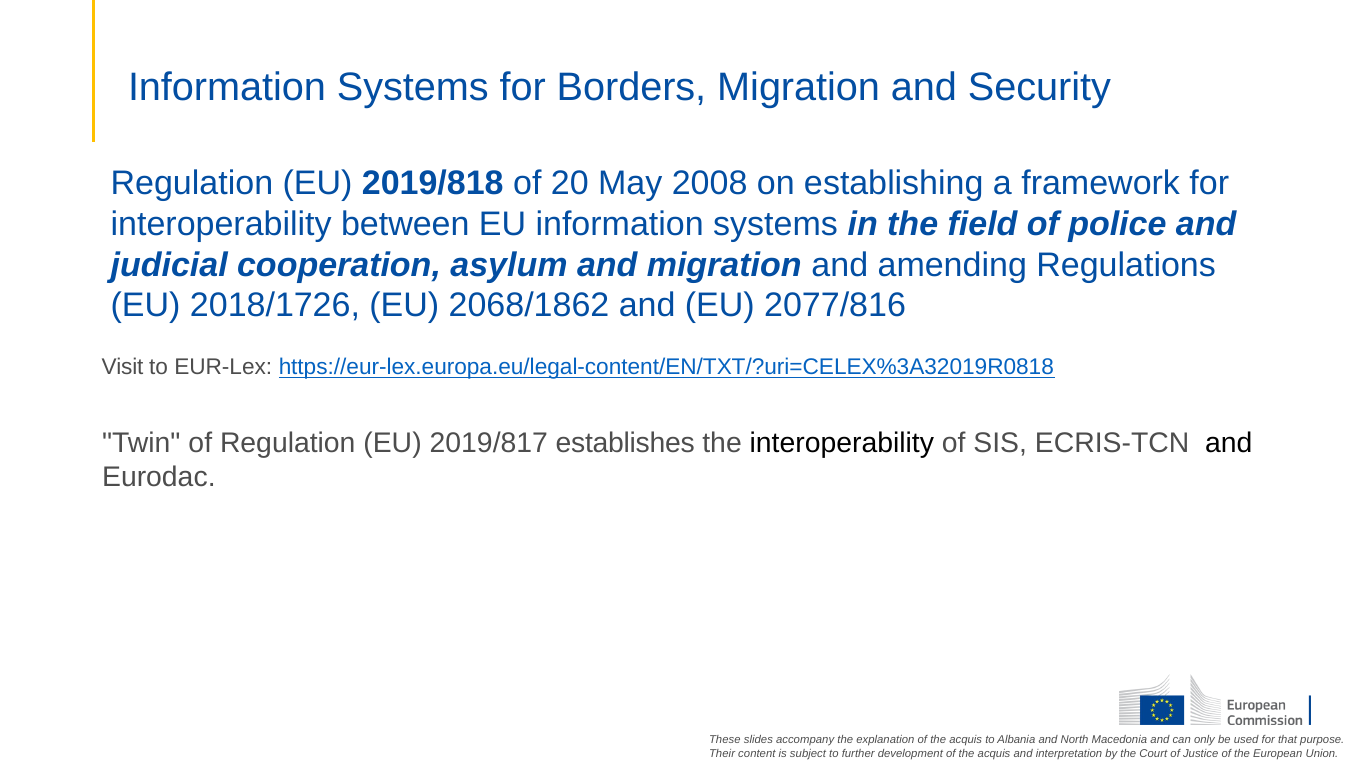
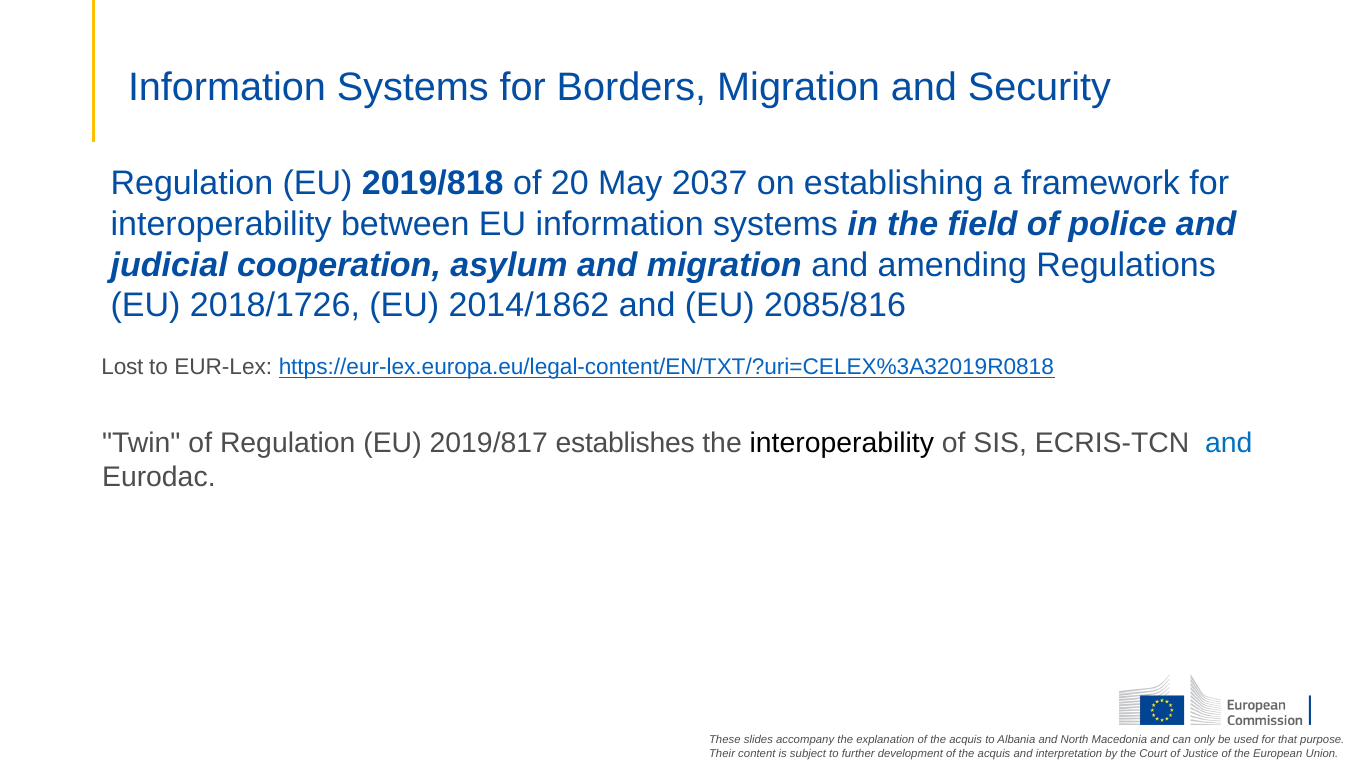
2008: 2008 -> 2037 (710, 183)
2068/1862: 2068/1862 -> 2014/1862 (529, 306)
2077/816: 2077/816 -> 2085/816 (835, 306)
Visit: Visit -> Lost (122, 367)
and colour: black -> blue (1229, 443)
